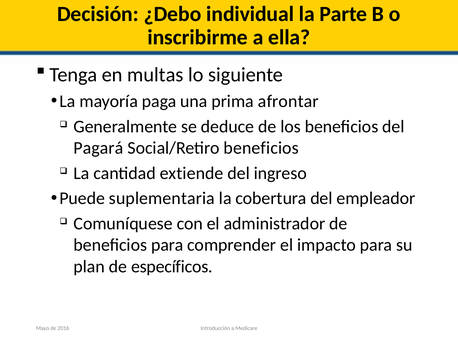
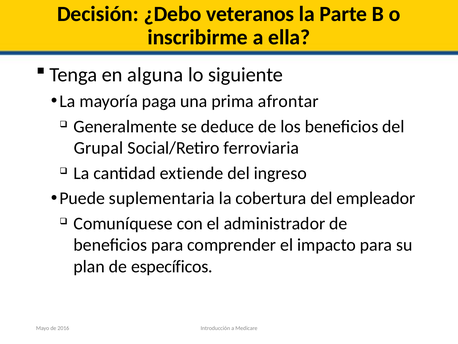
individual: individual -> veteranos (250, 14)
multas: multas -> alguna (155, 75)
Pagará: Pagará -> Grupal (98, 148)
Social/Retiro beneficios: beneficios -> ferroviaria (261, 148)
